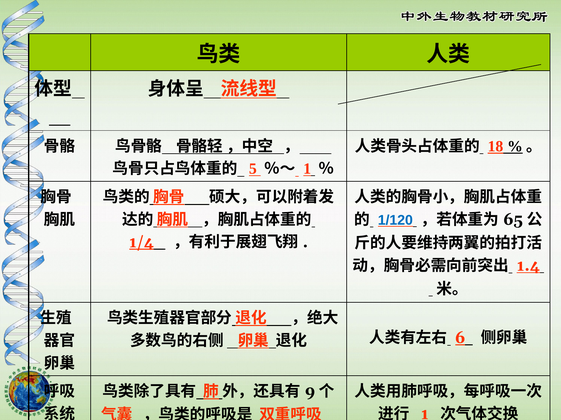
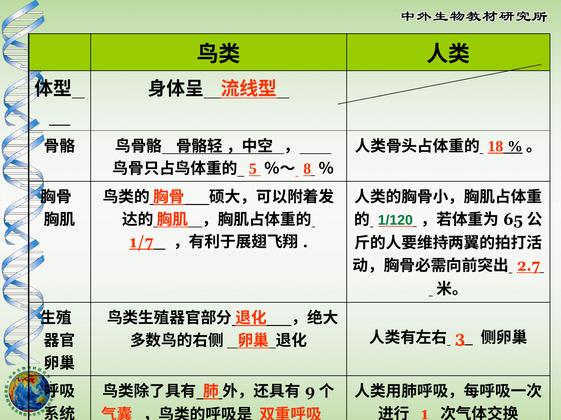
1: 1 -> 8 (307, 169)
1/120 colour: blue -> green (395, 221)
1/4: 1/4 -> 1/7 (141, 243)
1.4: 1.4 -> 2.7 (528, 266)
6: 6 -> 3 (460, 338)
